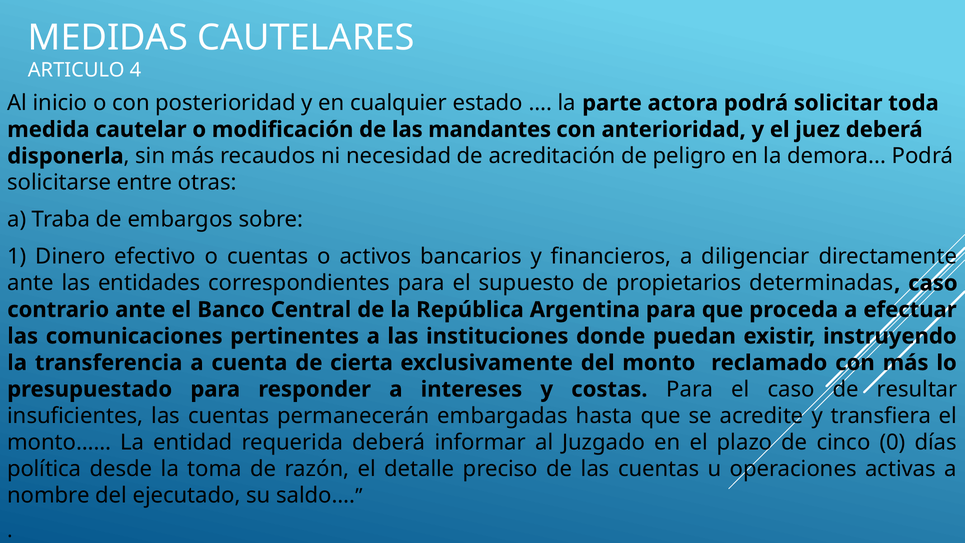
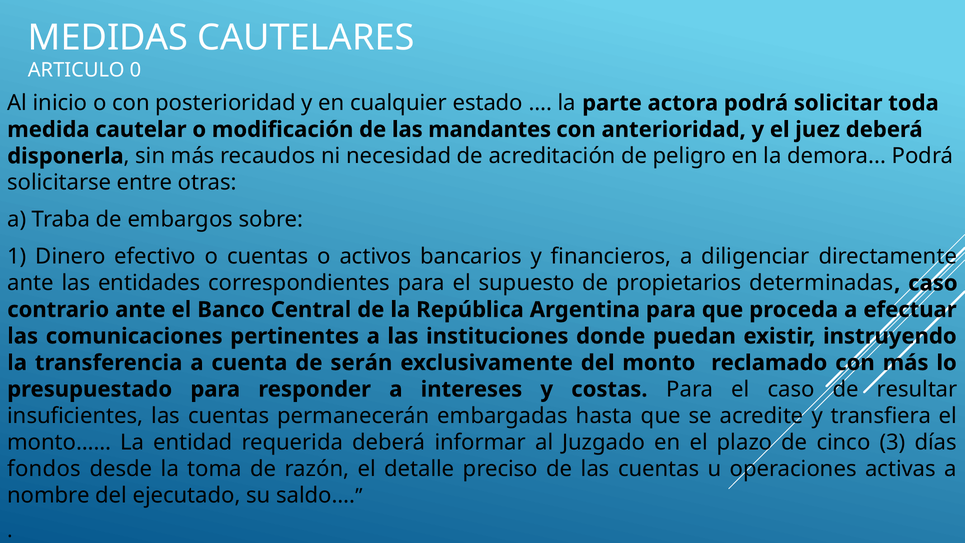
4: 4 -> 0 (135, 70)
cierta: cierta -> serán (361, 363)
0: 0 -> 3 (893, 442)
política: política -> fondos (44, 469)
